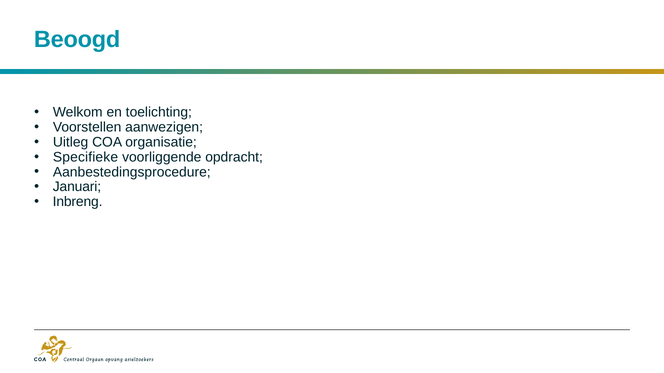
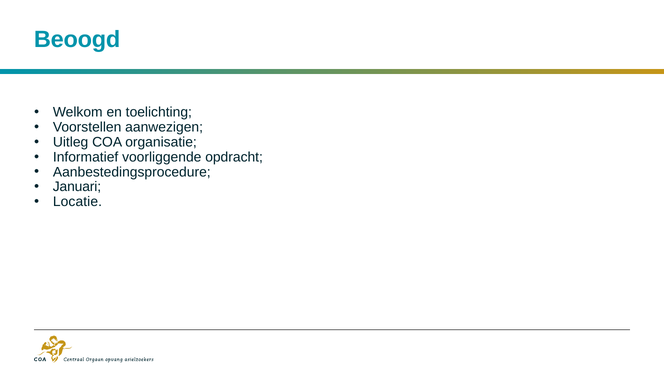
Specifieke: Specifieke -> Informatief (86, 157)
Inbreng: Inbreng -> Locatie (77, 202)
